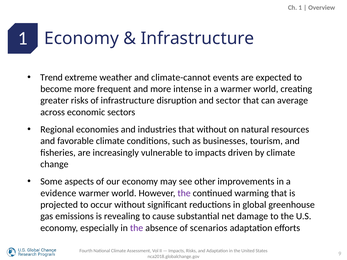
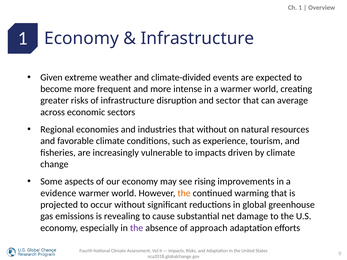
Trend: Trend -> Given (51, 77)
climate-cannot: climate-cannot -> climate-divided (181, 77)
businesses: businesses -> experience (225, 141)
other: other -> rising (205, 182)
the colour: purple -> orange (184, 193)
scenarios: scenarios -> approach (209, 228)
